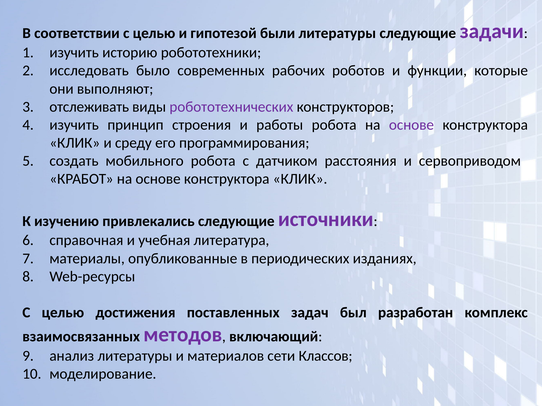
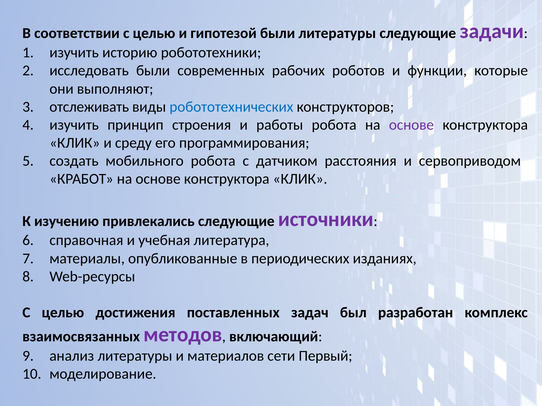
исследовать было: было -> были (153, 71)
робототехнических colour: purple -> blue (231, 107)
Классов: Классов -> Первый (326, 356)
